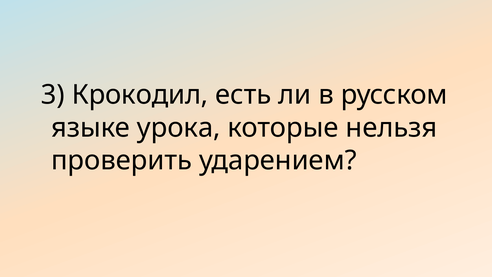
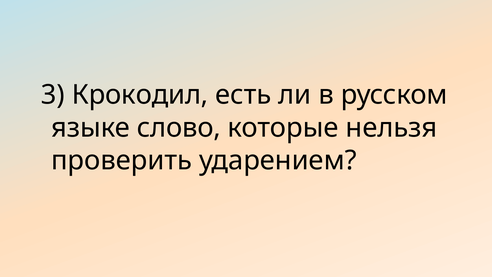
урока: урока -> слово (179, 128)
